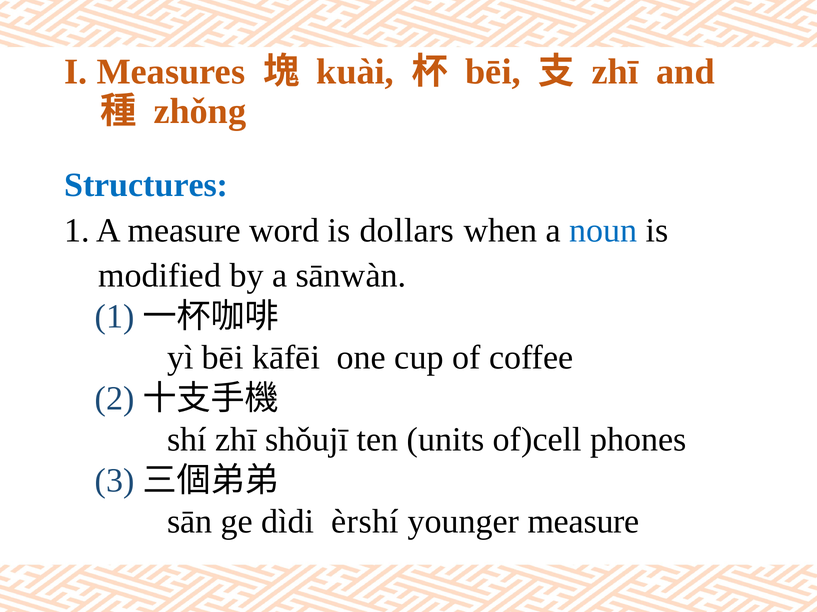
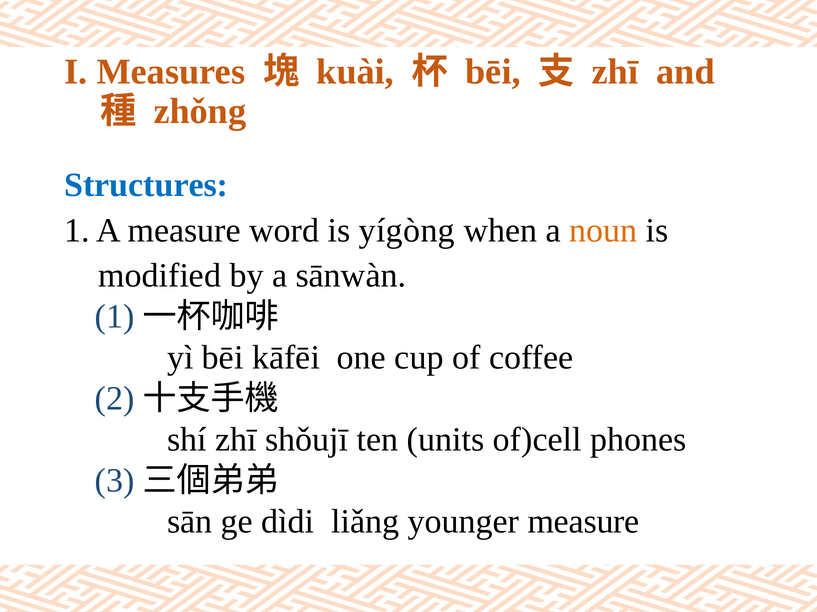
dollars: dollars -> yígòng (407, 231)
noun colour: blue -> orange (603, 231)
èrshí: èrshí -> liǎng (365, 522)
